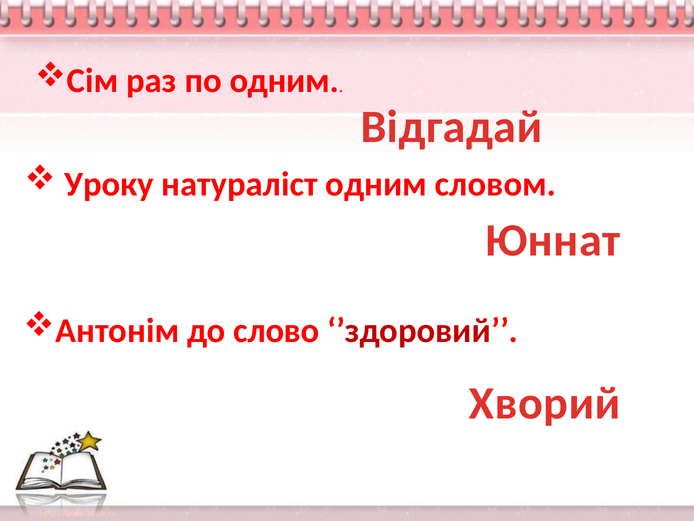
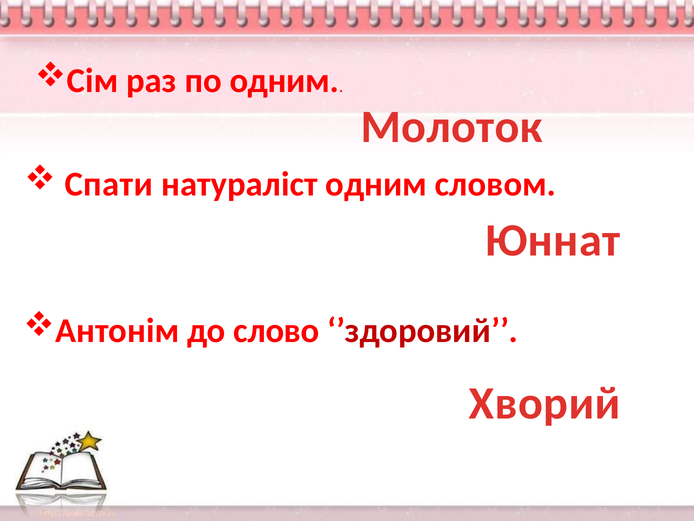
Відгадай: Відгадай -> Молоток (452, 127)
Уроку: Уроку -> Спати (109, 184)
